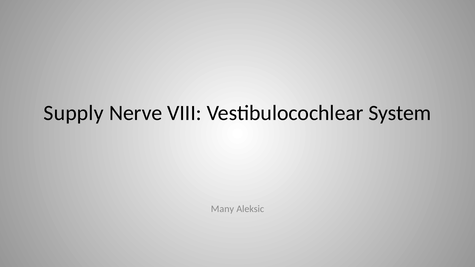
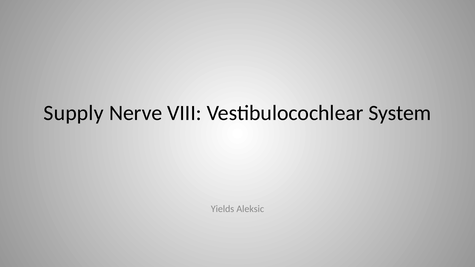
Many: Many -> Yields (223, 209)
